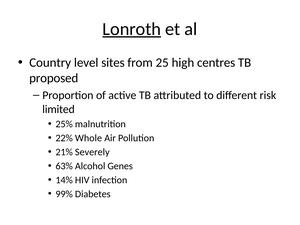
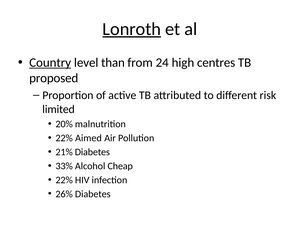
Country underline: none -> present (50, 63)
sites: sites -> than (113, 63)
25: 25 -> 24 (162, 63)
25%: 25% -> 20% (64, 124)
Whole: Whole -> Aimed (88, 138)
21% Severely: Severely -> Diabetes (92, 152)
63%: 63% -> 33% (64, 166)
Genes: Genes -> Cheap (120, 166)
14%: 14% -> 22% (64, 180)
99%: 99% -> 26% (64, 194)
